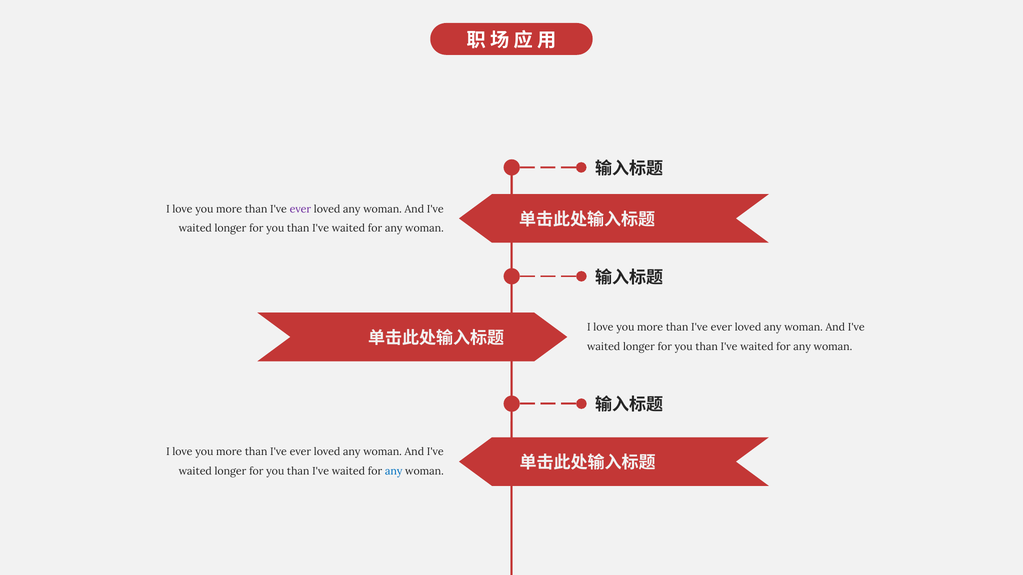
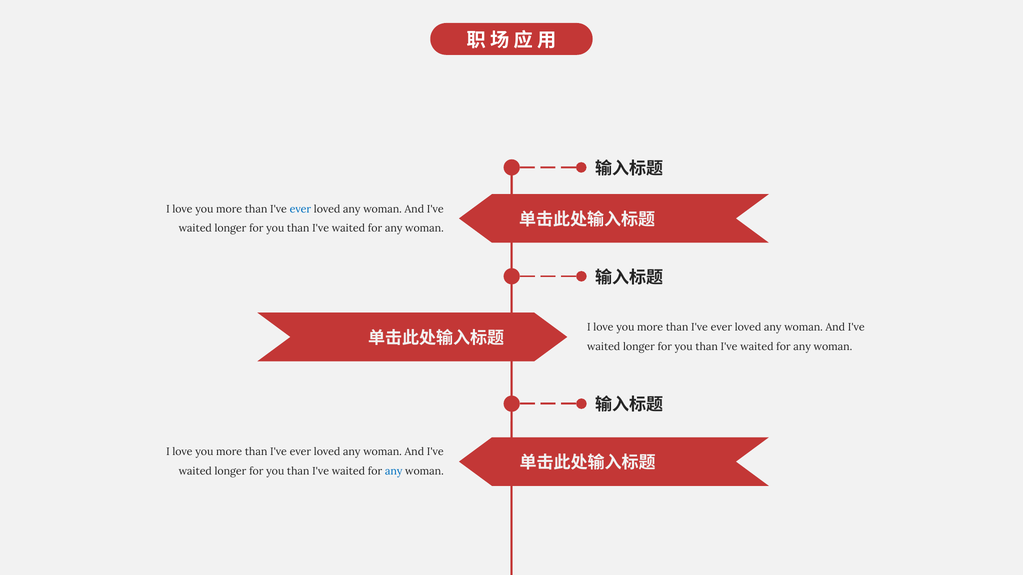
ever colour: purple -> blue (300, 209)
